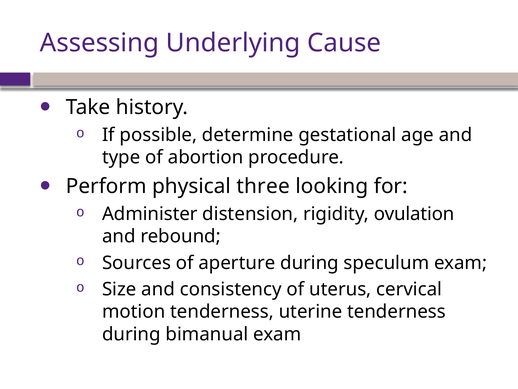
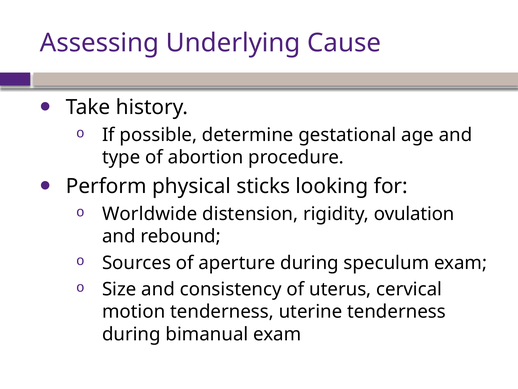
three: three -> sticks (263, 186)
Administer: Administer -> Worldwide (150, 214)
